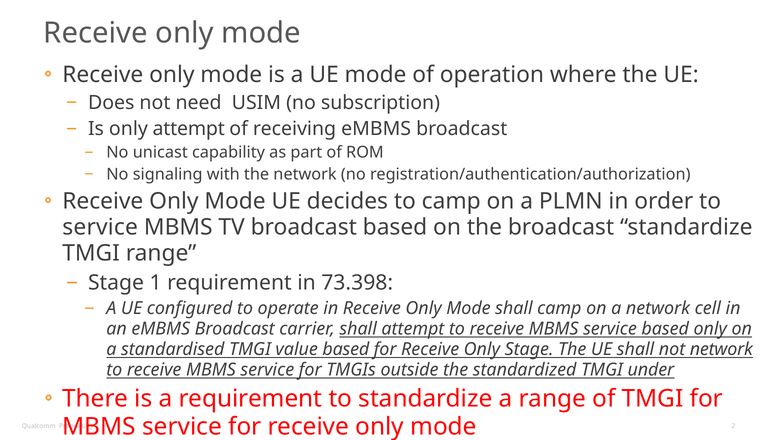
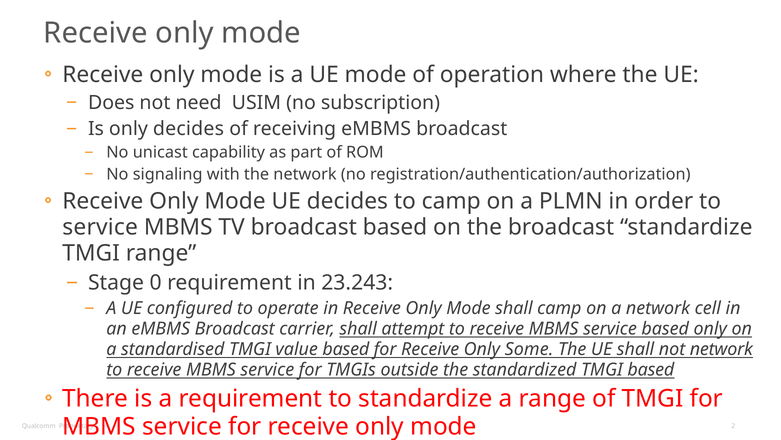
only attempt: attempt -> decides (189, 129)
1: 1 -> 0 (156, 282)
73.398: 73.398 -> 23.243 (357, 282)
Only Stage: Stage -> Some (529, 349)
TMGI under: under -> based (651, 369)
